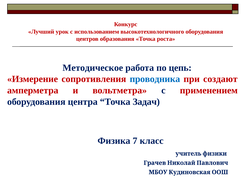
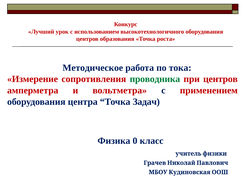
цепь: цепь -> тока (180, 68)
проводника colour: blue -> green (155, 79)
при создают: создают -> центров (220, 79)
7: 7 -> 0 (135, 141)
